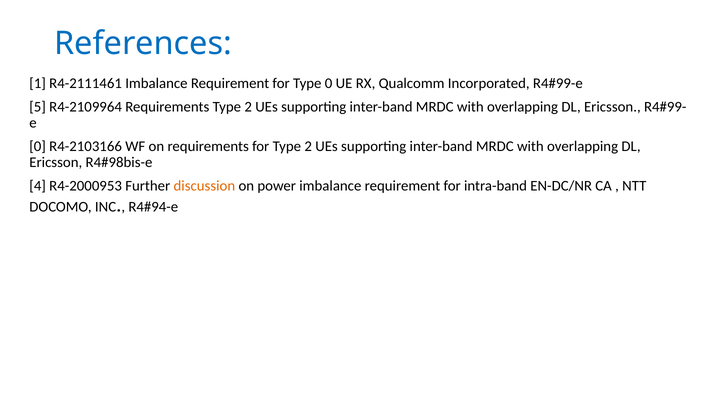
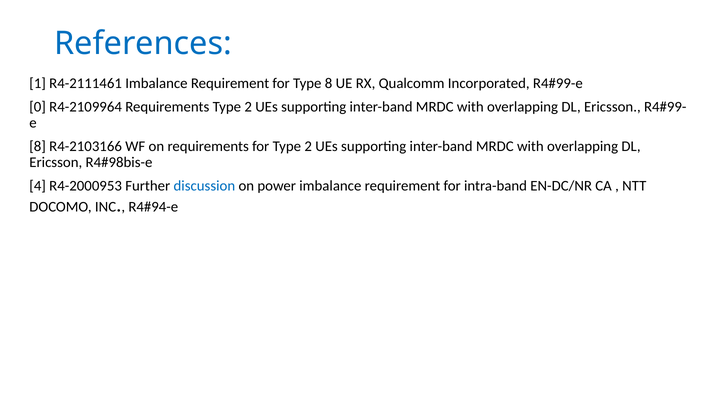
Type 0: 0 -> 8 (329, 84)
5: 5 -> 0 (38, 107)
0: 0 -> 8 (38, 146)
discussion colour: orange -> blue (204, 186)
